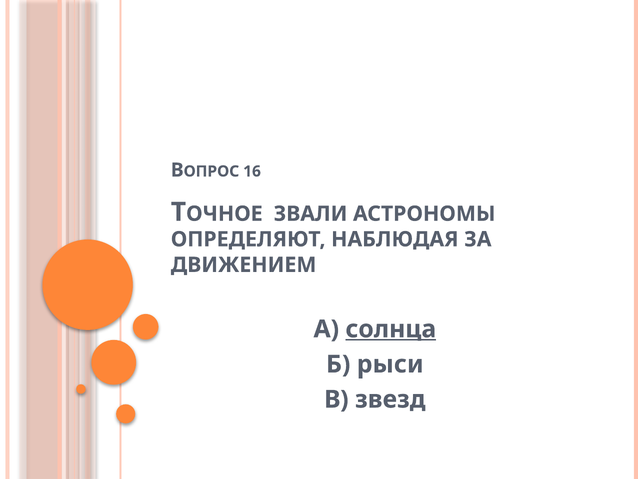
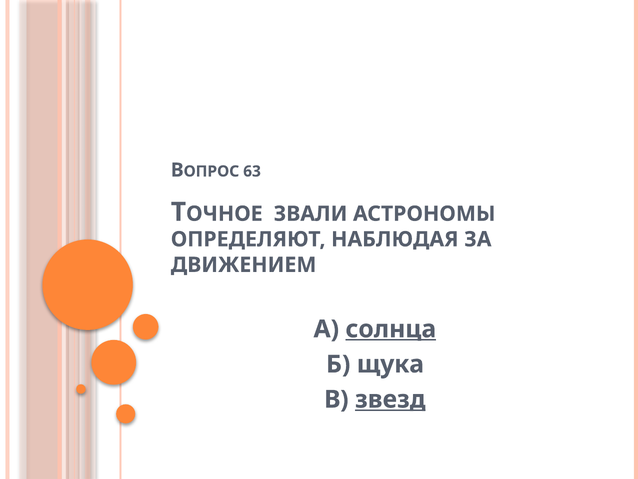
16: 16 -> 63 (252, 171)
рыси: рыси -> щука (390, 364)
звезд underline: none -> present (390, 399)
